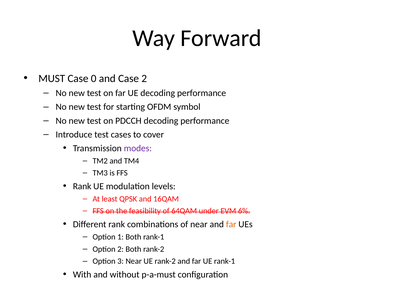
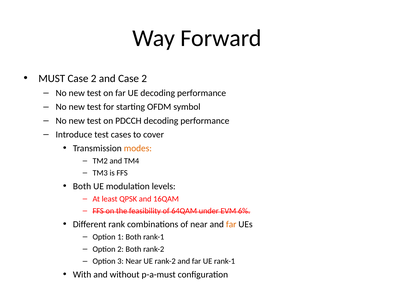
MUST Case 0: 0 -> 2 (94, 78)
modes colour: purple -> orange (138, 148)
Rank: Rank -> Both (82, 186)
